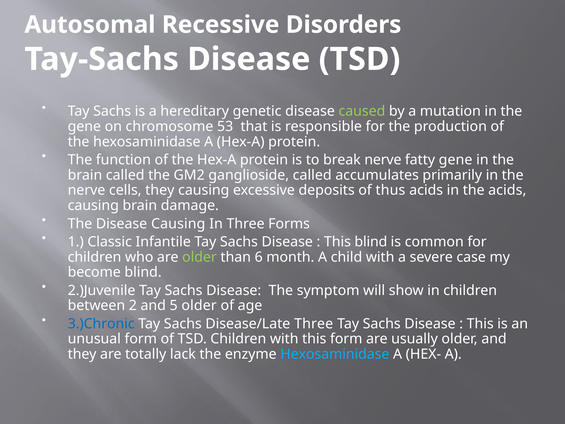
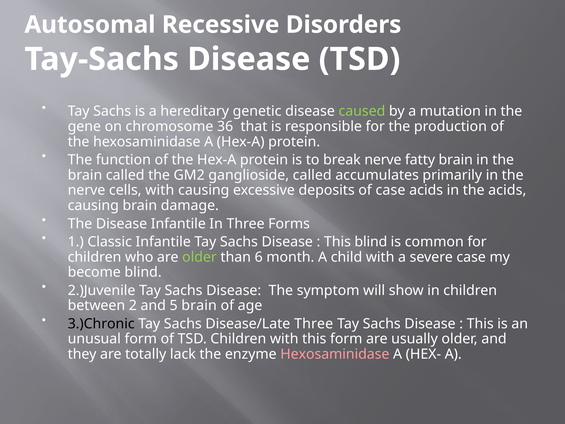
53: 53 -> 36 (225, 126)
fatty gene: gene -> brain (456, 160)
cells they: they -> with (160, 190)
of thus: thus -> case (390, 190)
Disease Causing: Causing -> Infantile (178, 224)
5 older: older -> brain (199, 305)
3.)Chronic colour: blue -> black (101, 324)
Hexosaminidase colour: light blue -> pink (335, 354)
